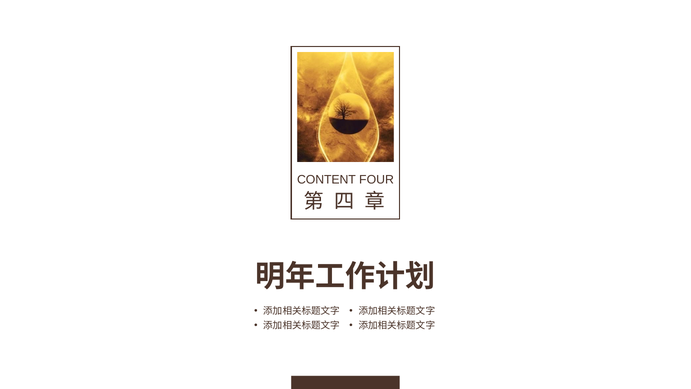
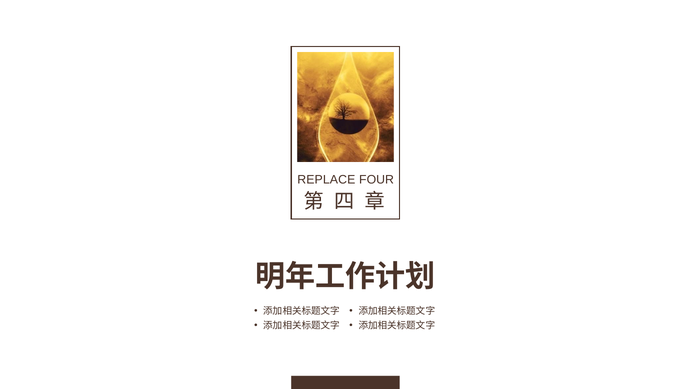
CONTENT: CONTENT -> REPLACE (326, 180)
